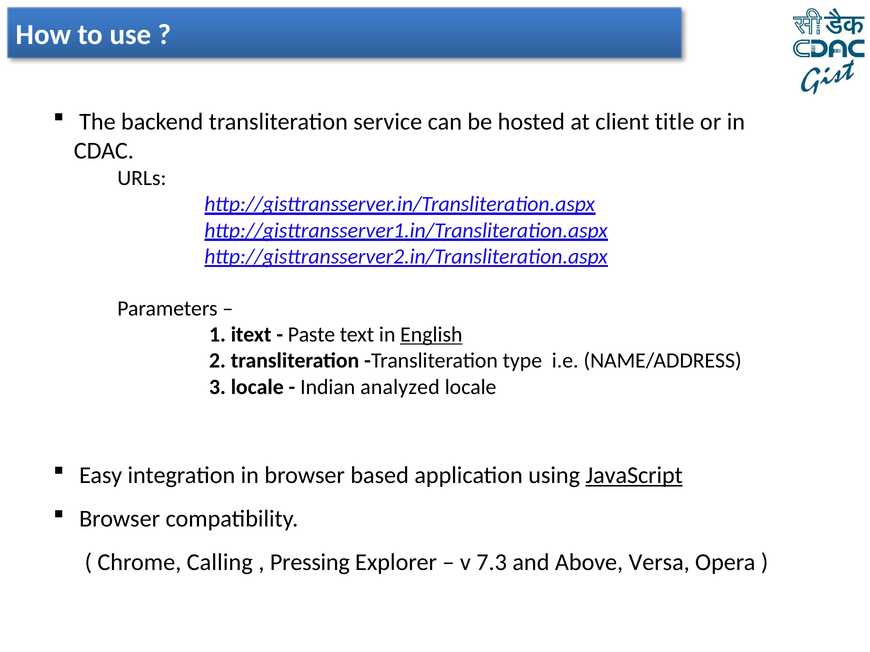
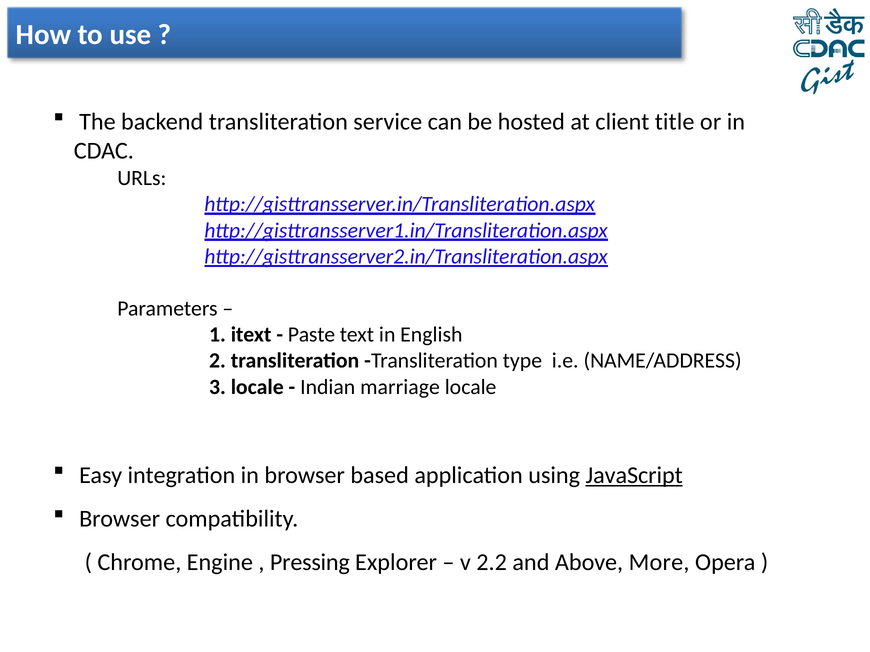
English underline: present -> none (431, 335)
analyzed: analyzed -> marriage (400, 387)
Calling: Calling -> Engine (220, 563)
7.3: 7.3 -> 2.2 (492, 563)
Versa: Versa -> More (659, 563)
